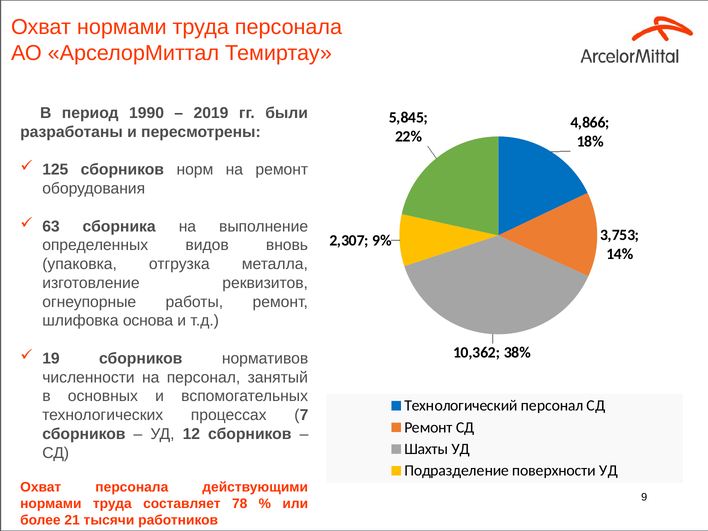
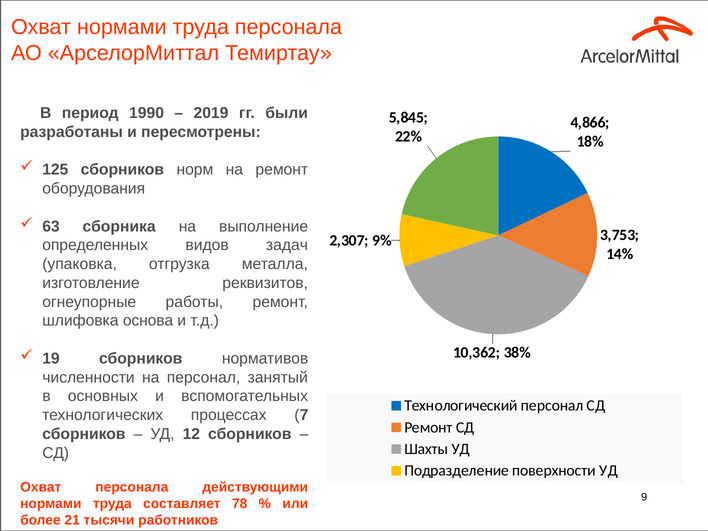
вновь: вновь -> задач (287, 245)
